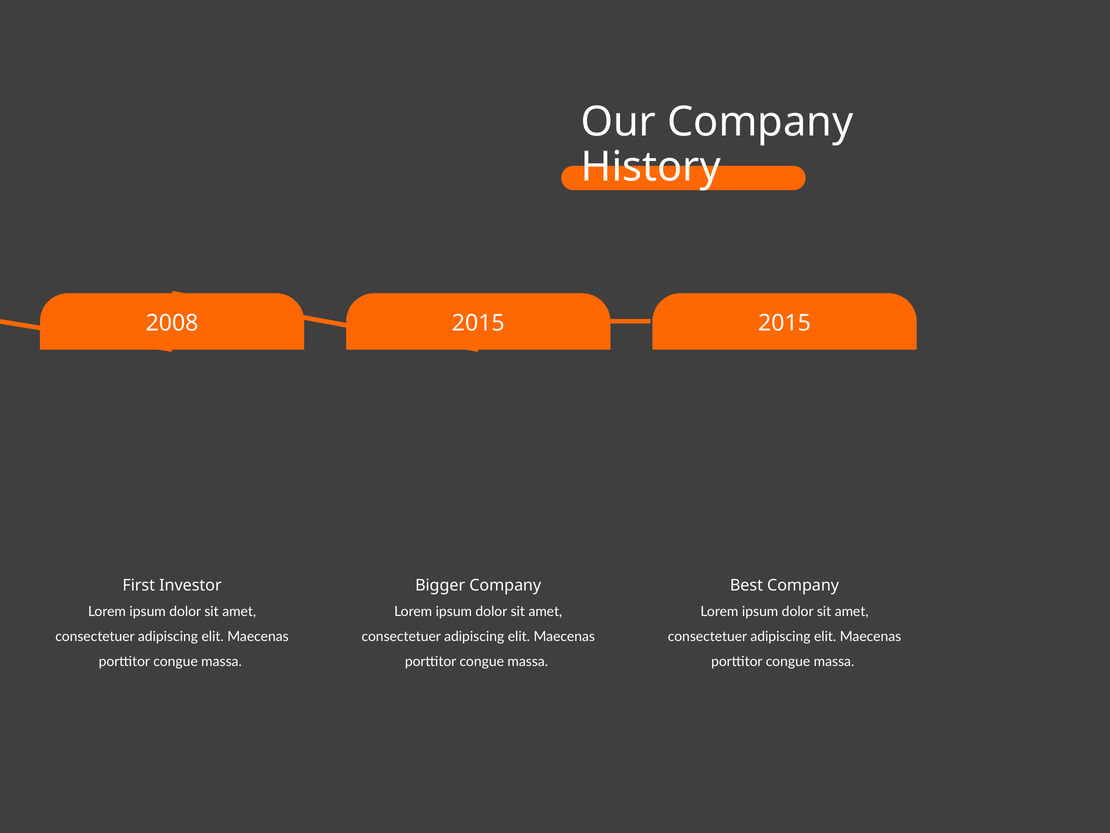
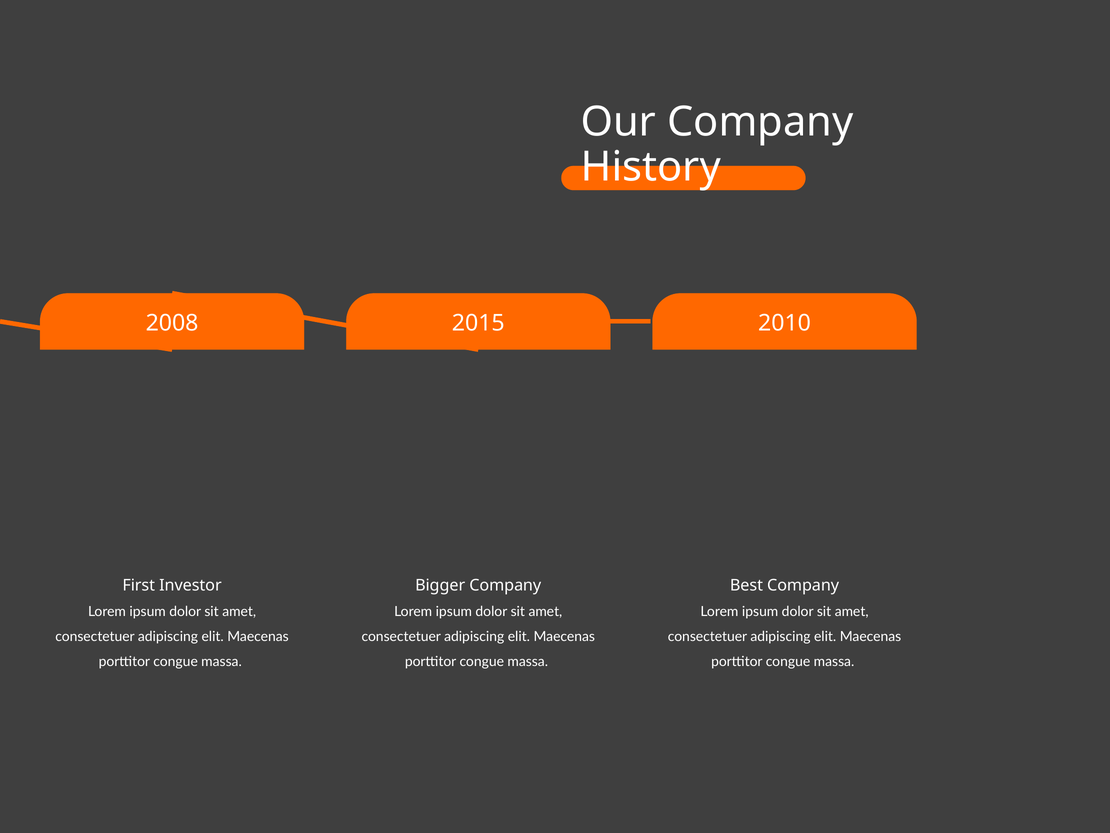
2015: 2015 -> 2010 (785, 323)
